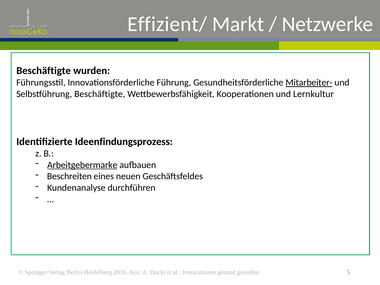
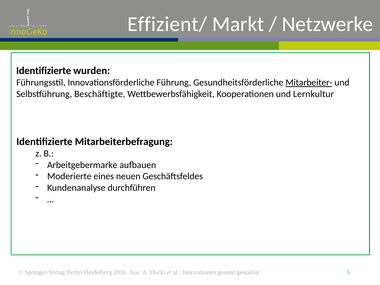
Beschäftigte: Beschäftigte -> Identifizierte (44, 71)
Ideenfindungsprozess: Ideenfindungsprozess -> Mitarbeiterbefragung (124, 142)
Arbeitgebermarke underline: present -> none (82, 165)
Beschreiten: Beschreiten -> Moderierte (69, 176)
